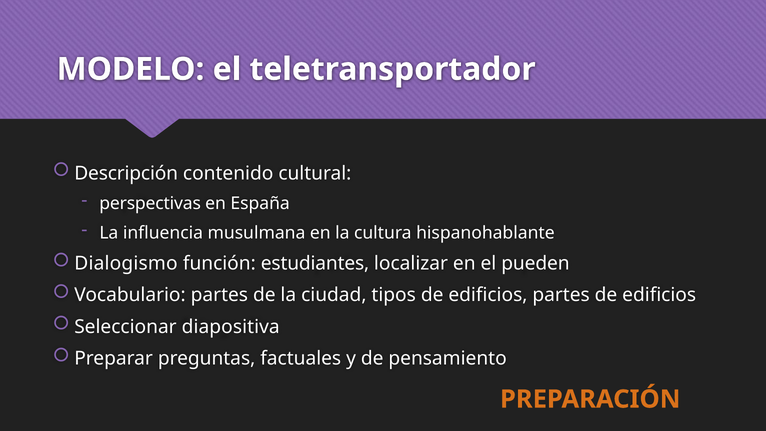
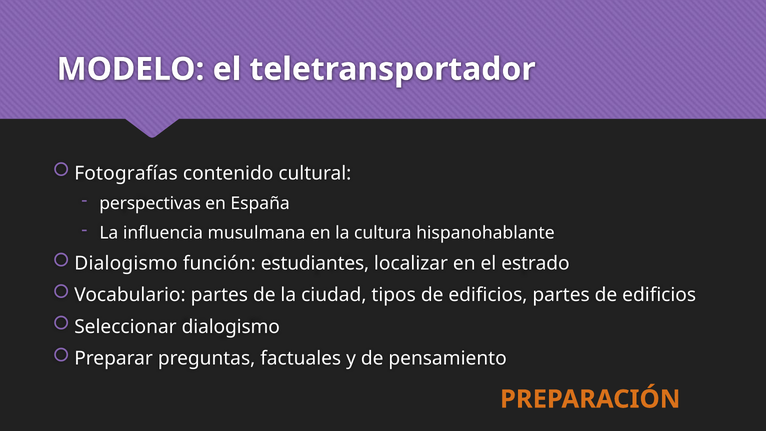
Descripción: Descripción -> Fotografías (126, 173)
pueden: pueden -> estrado (535, 263)
Seleccionar diapositiva: diapositiva -> dialogismo (231, 327)
